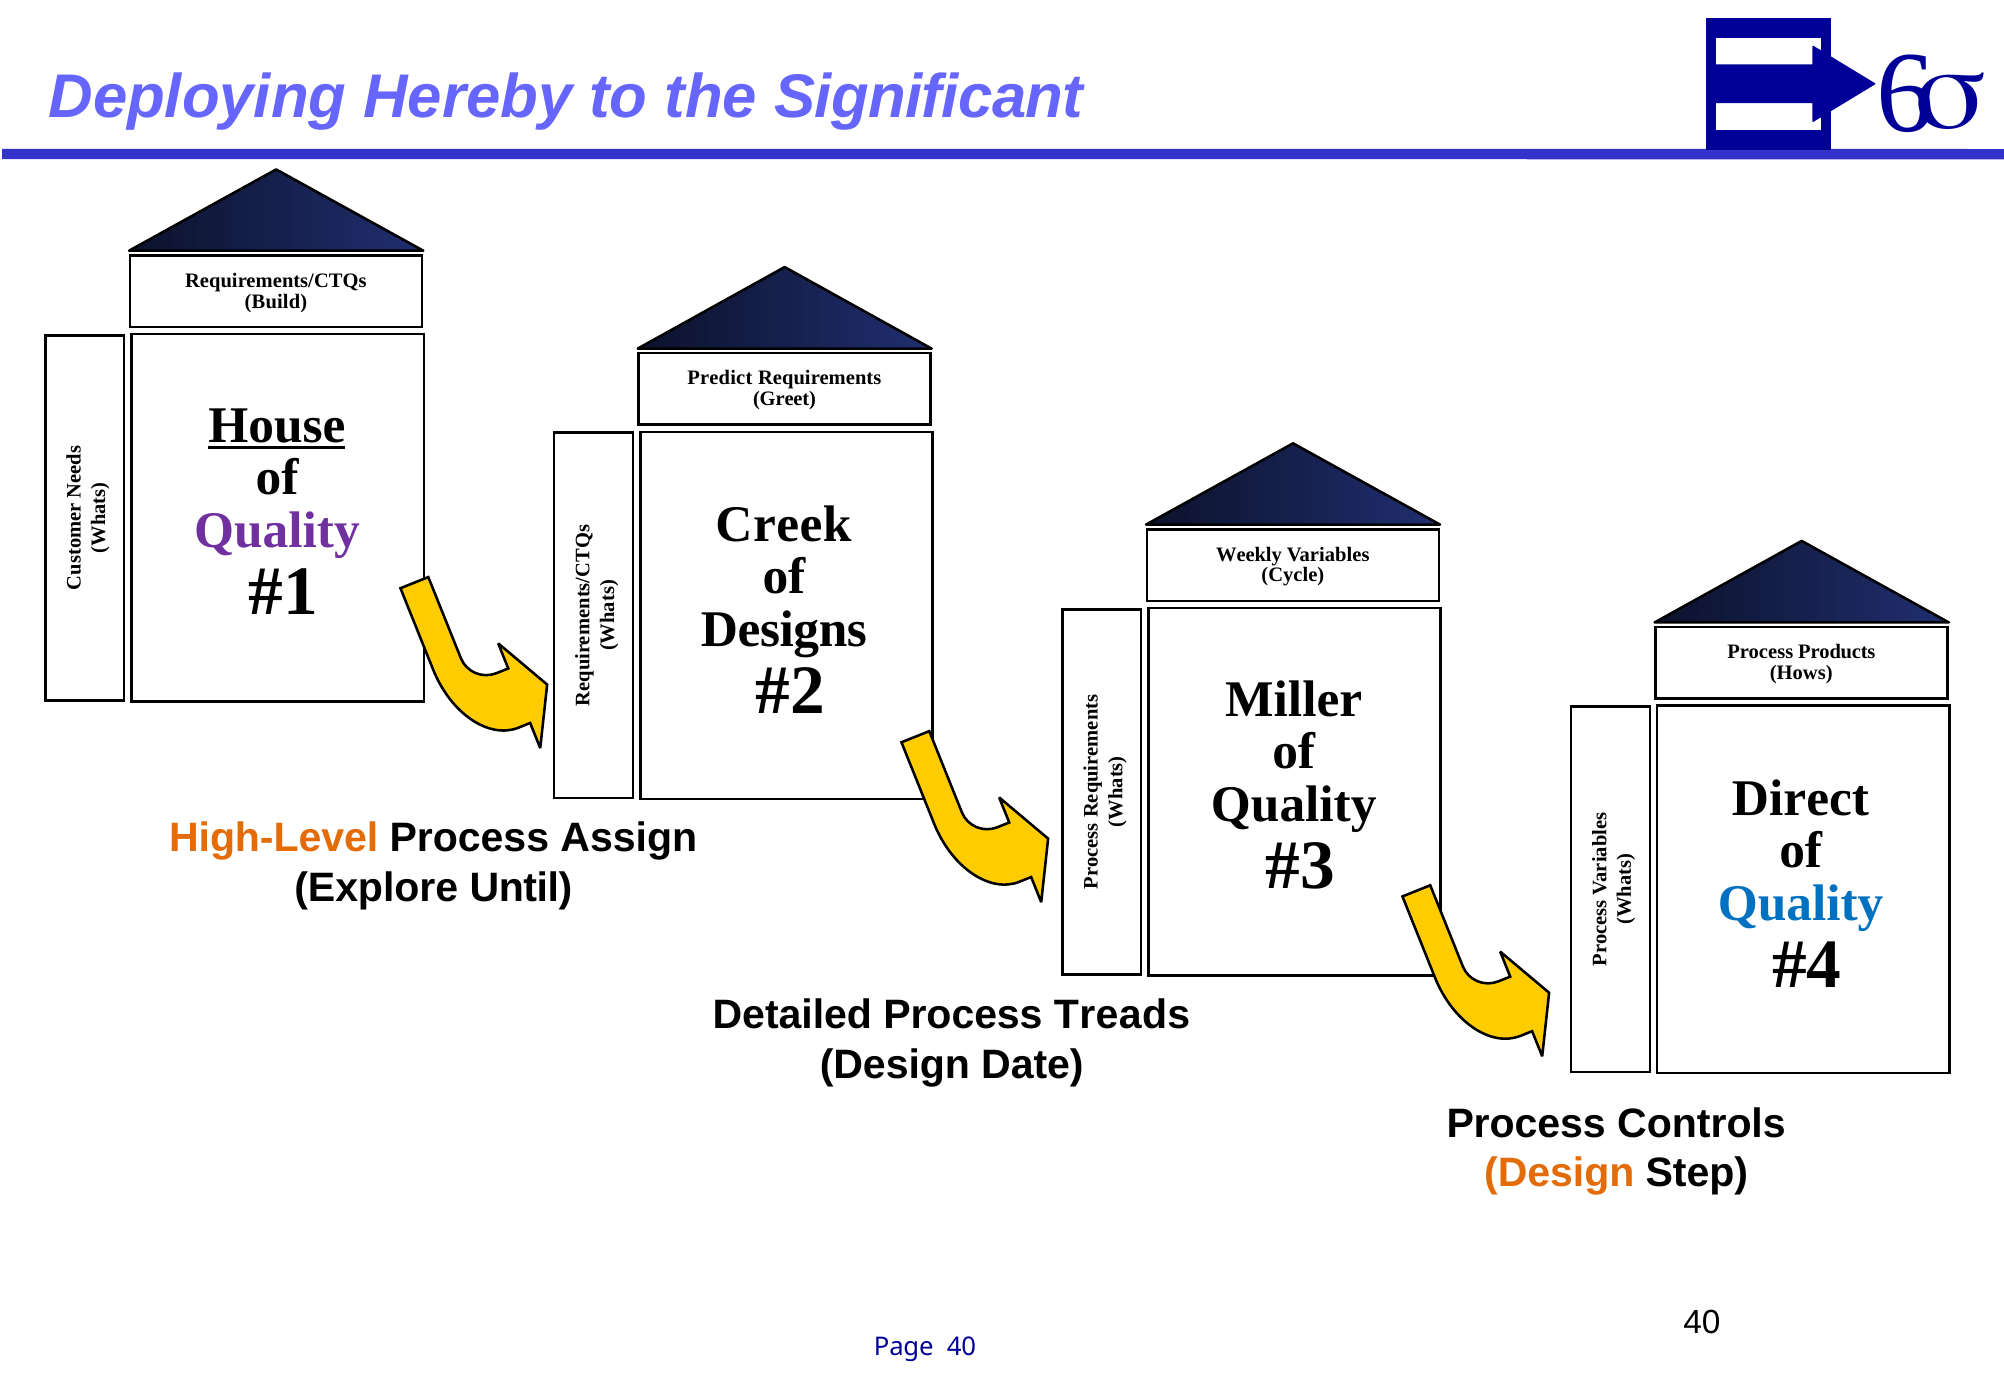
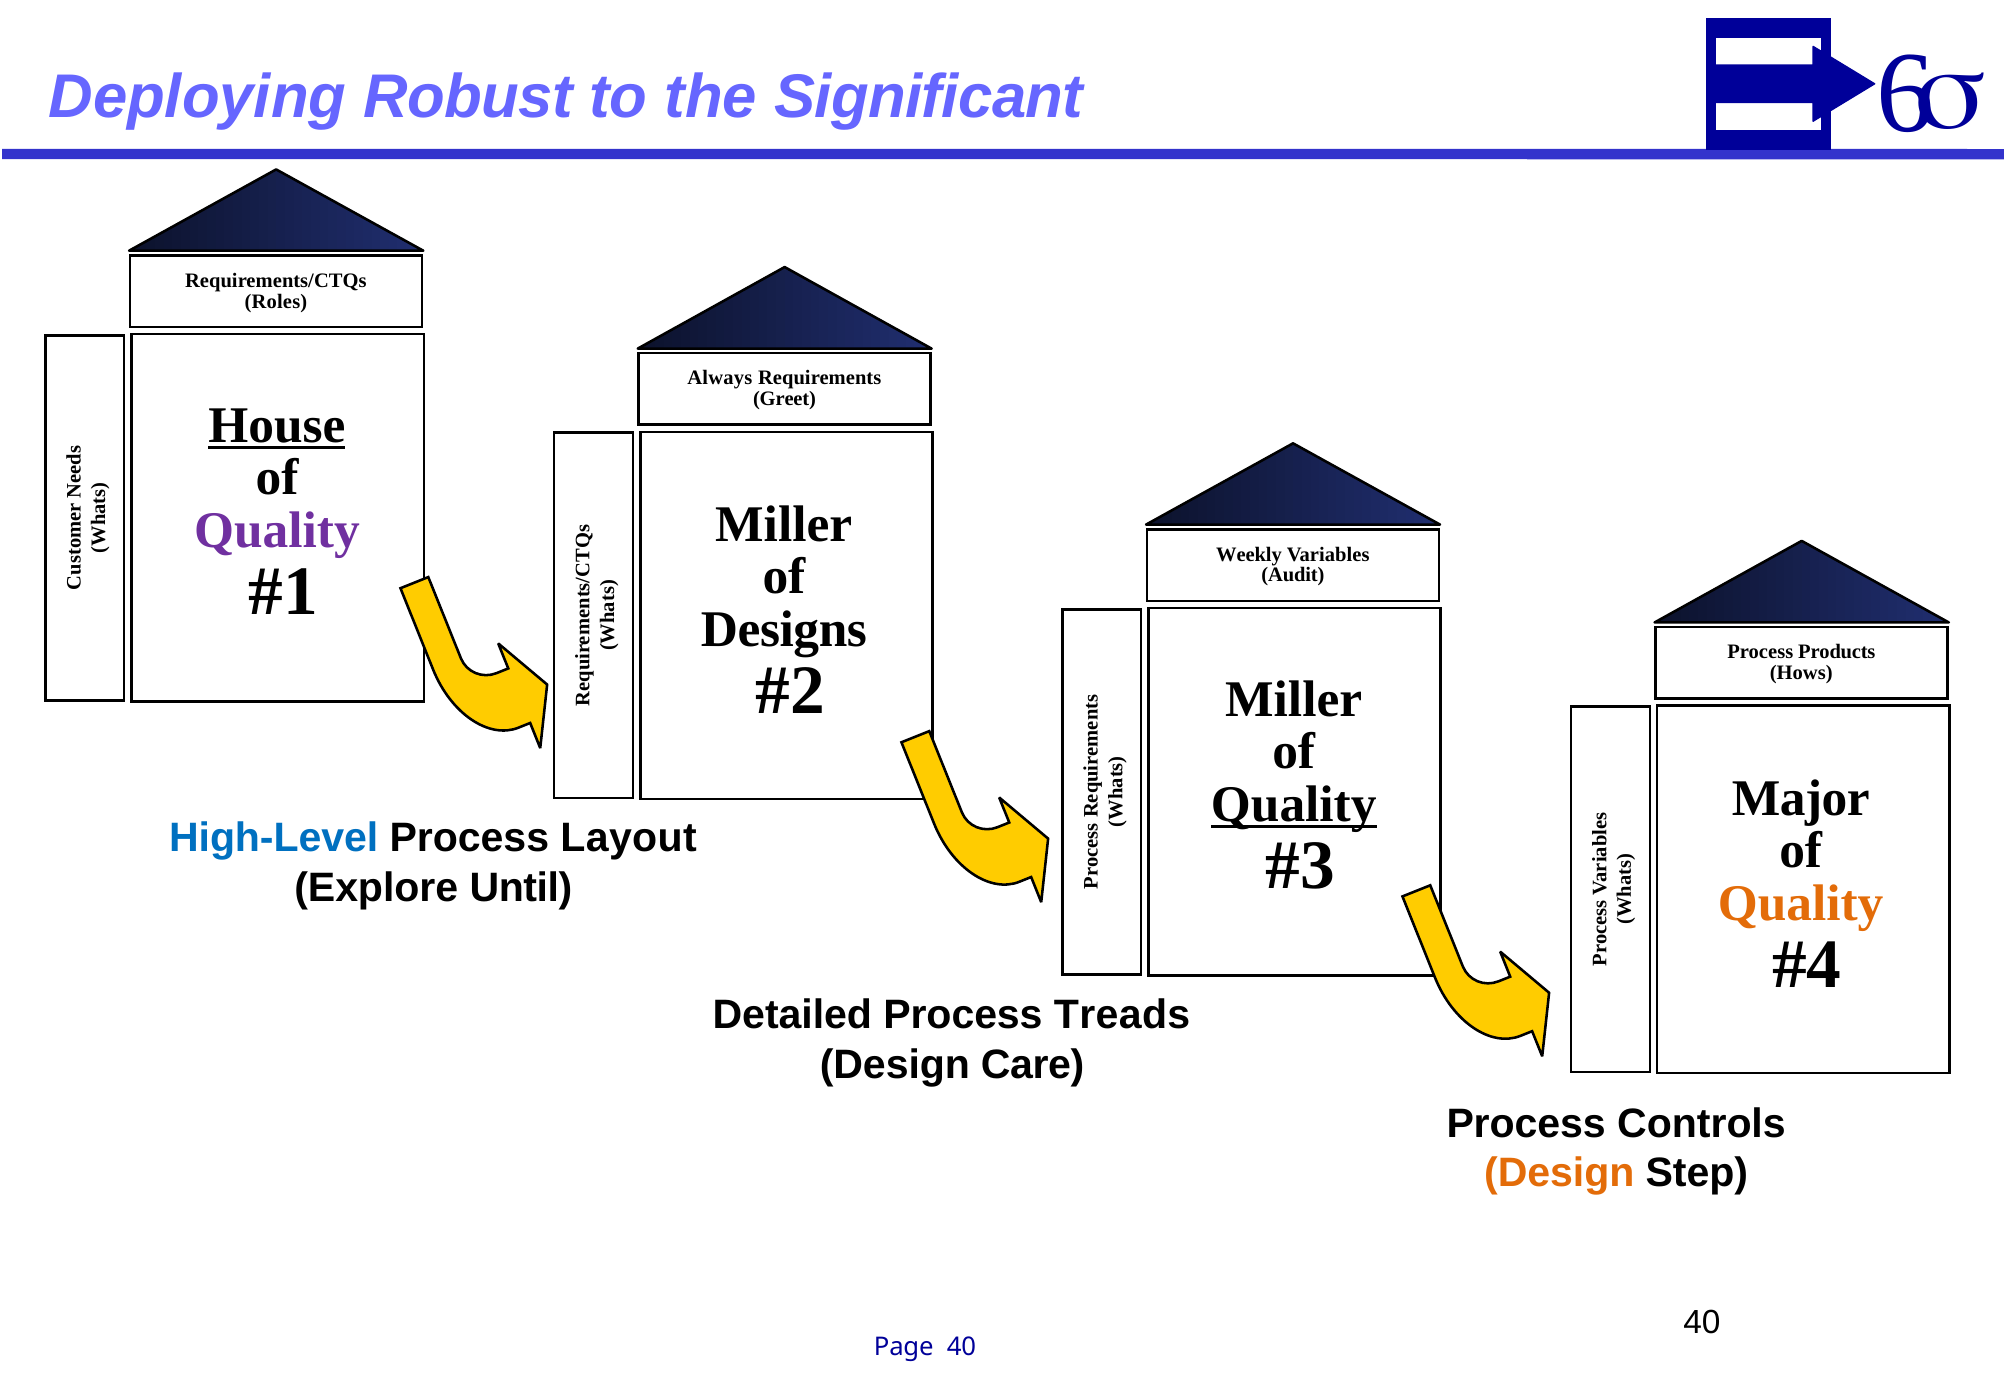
Hereby: Hereby -> Robust (468, 97)
Build: Build -> Roles (276, 301)
Predict: Predict -> Always (720, 378)
Creek: Creek -> Miller (784, 525)
Cycle: Cycle -> Audit (1293, 575)
Direct: Direct -> Major (1801, 799)
Quality underline: none -> present (1294, 804)
High-Level colour: orange -> blue (274, 839)
Assign: Assign -> Layout (629, 839)
Quality colour: blue -> orange (1801, 904)
Date: Date -> Care (1033, 1065)
